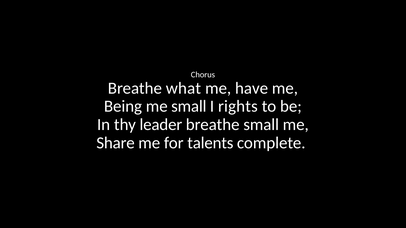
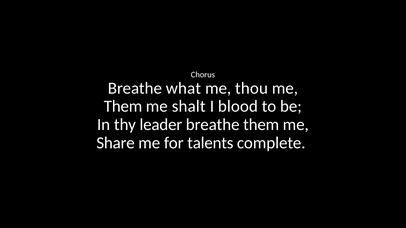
have: have -> thou (251, 88)
Being: Being -> Them (123, 107)
me small: small -> shalt (189, 107)
rights: rights -> blood (238, 107)
breathe small: small -> them (261, 125)
